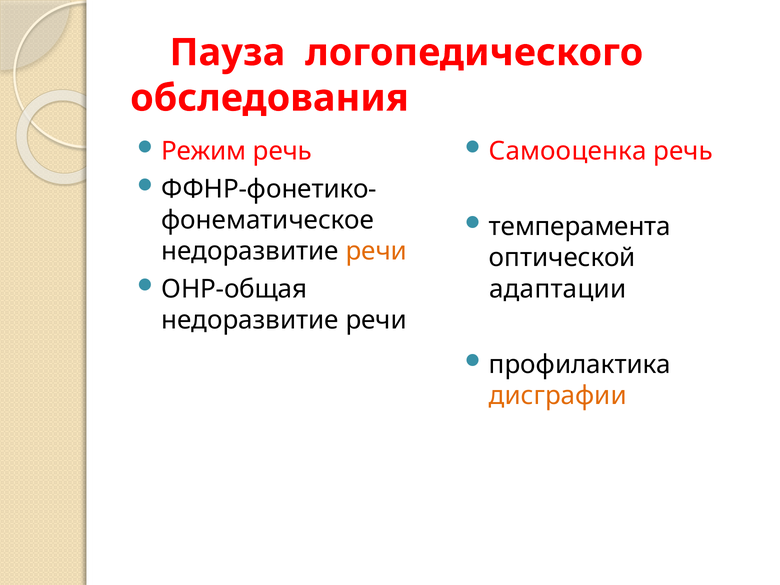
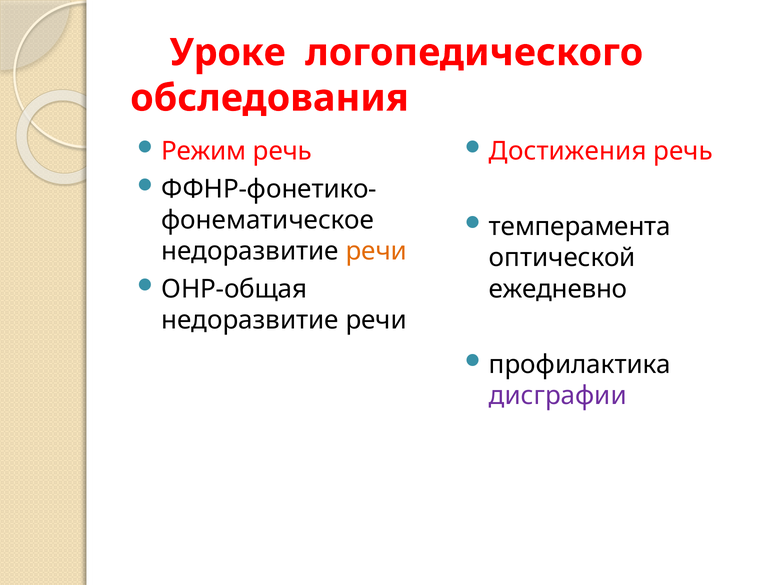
Пауза: Пауза -> Уроке (228, 53)
Самооценка: Самооценка -> Достижения (568, 151)
адаптации: адаптации -> ежедневно (558, 289)
дисграфии colour: orange -> purple (558, 396)
